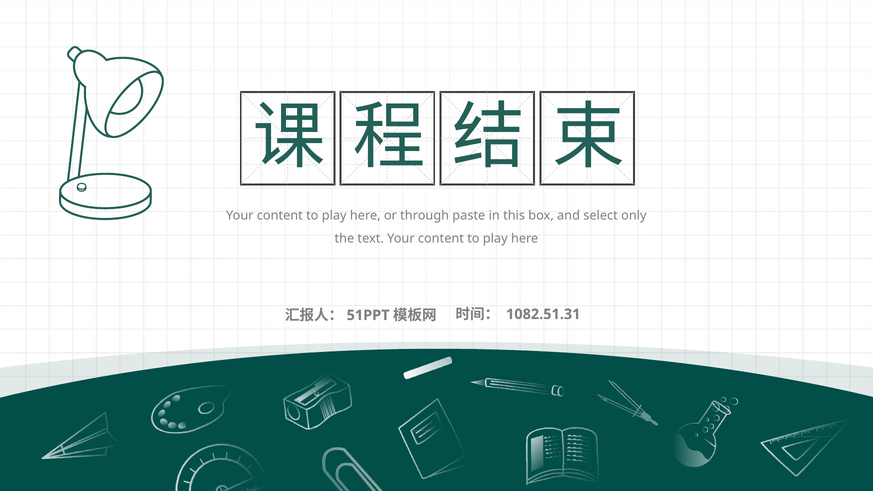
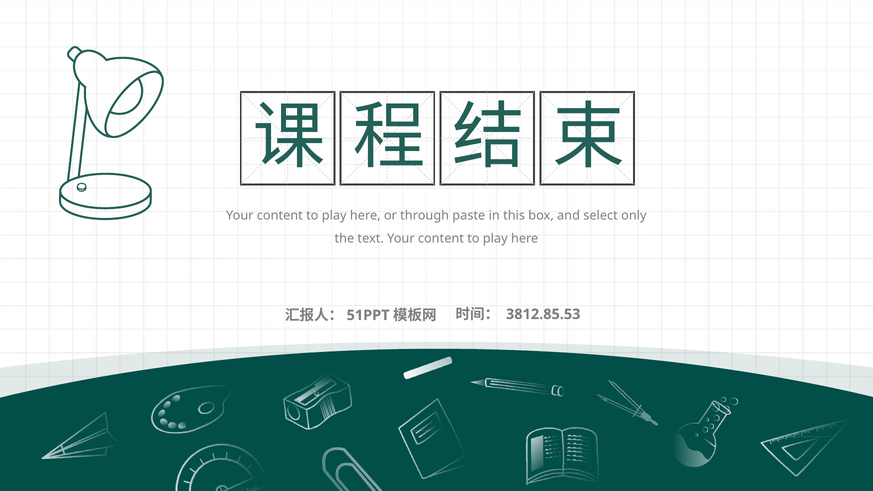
1082.51.31: 1082.51.31 -> 3812.85.53 (543, 314)
